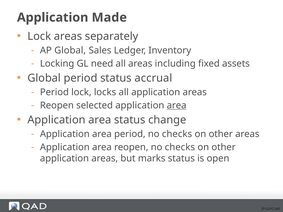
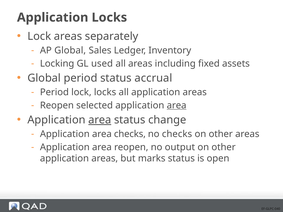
Application Made: Made -> Locks (109, 17)
need: need -> used (102, 64)
area underline: none -> present (100, 120)
area period: period -> checks (130, 134)
reopen no checks: checks -> output (180, 147)
